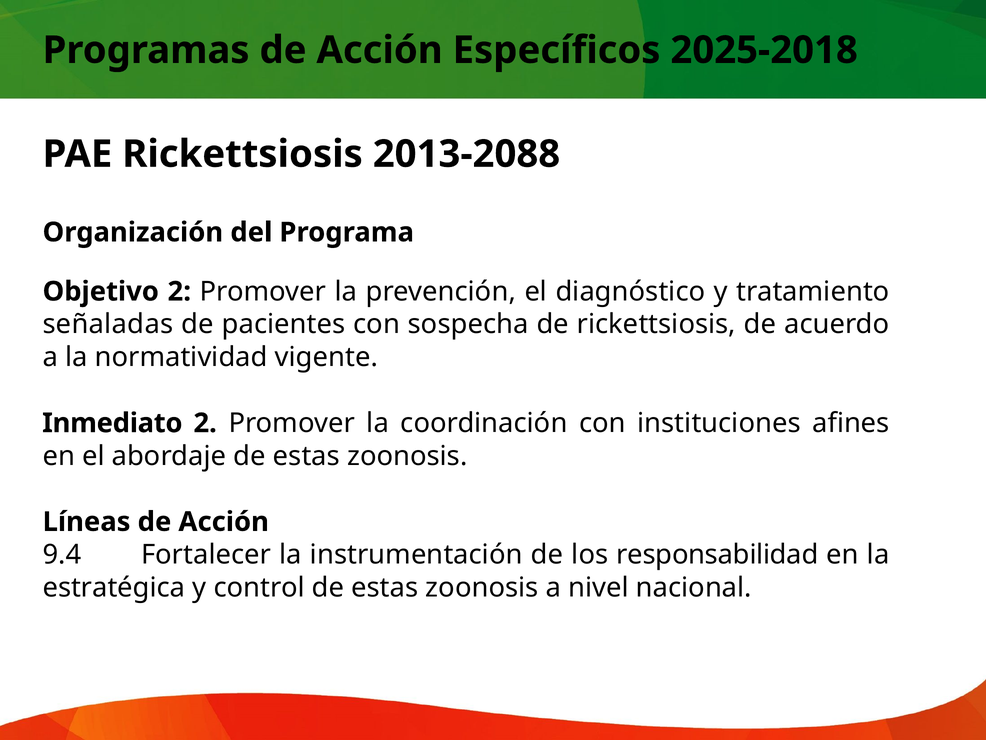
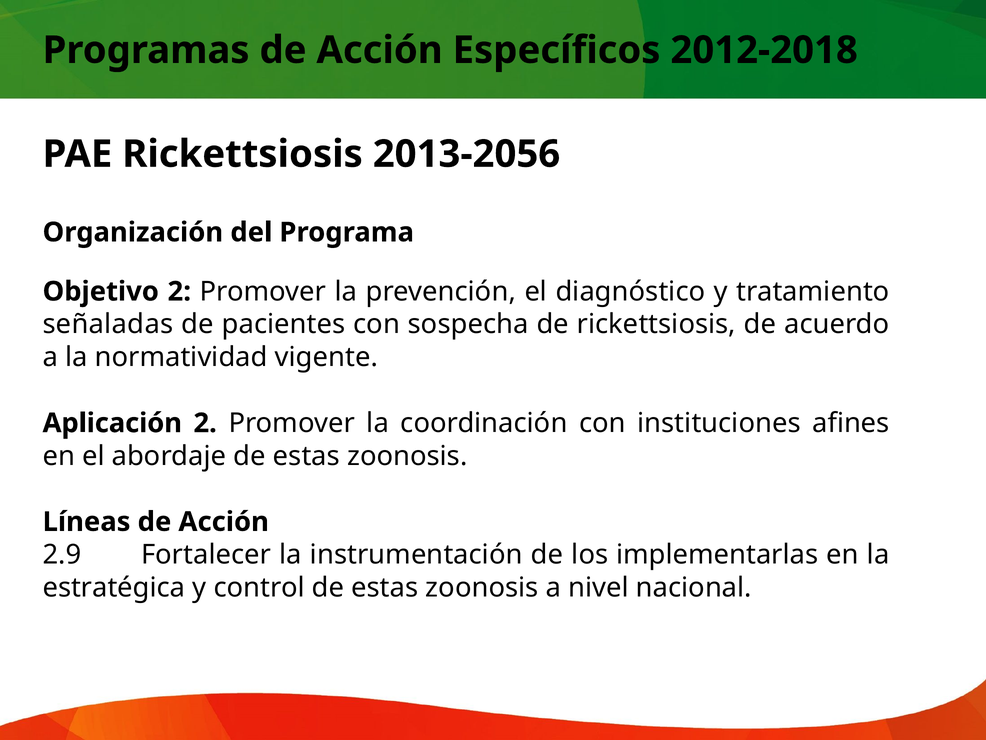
2025-2018: 2025-2018 -> 2012-2018 (764, 50)
2013-2088: 2013-2088 -> 2013-2056 (466, 154)
Inmediato: Inmediato -> Aplicación (112, 423)
9.4: 9.4 -> 2.9 (62, 554)
responsabilidad: responsabilidad -> implementarlas (717, 554)
